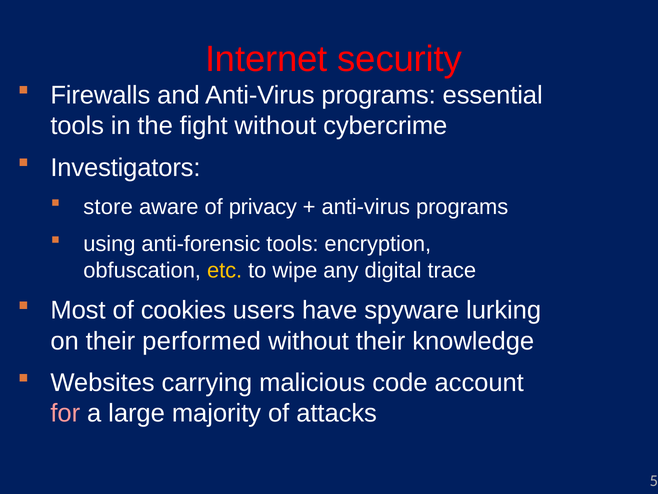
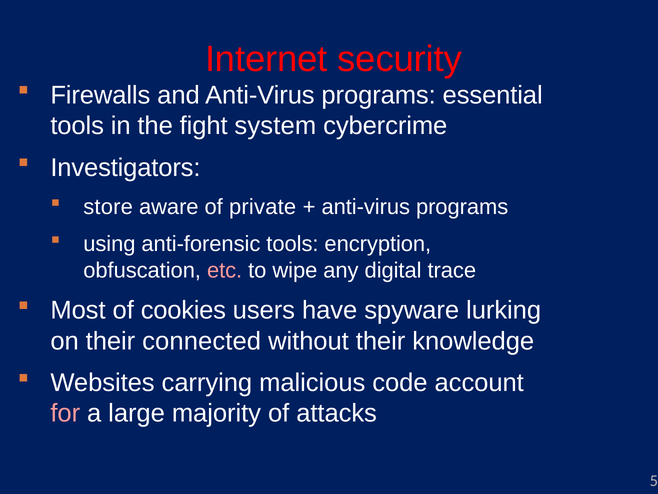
fight without: without -> system (275, 126)
privacy: privacy -> private (263, 207)
etc colour: yellow -> pink (225, 270)
performed: performed -> connected (202, 341)
